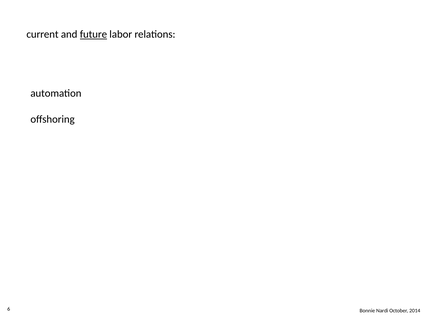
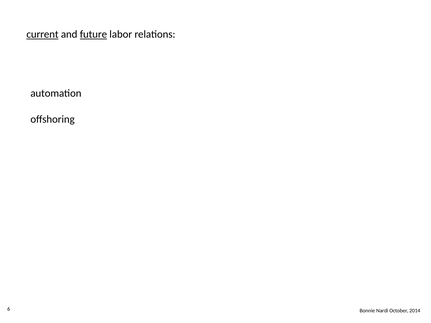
current underline: none -> present (42, 34)
